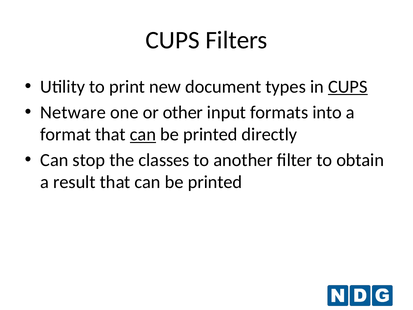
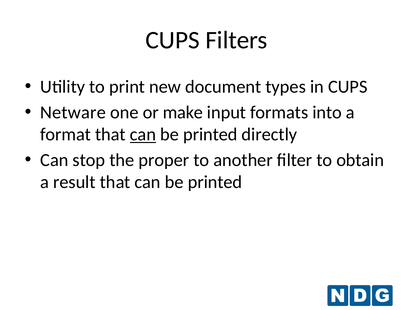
CUPS underline: present -> none (348, 87)
other: other -> make (183, 112)
classes: classes -> proper (164, 160)
